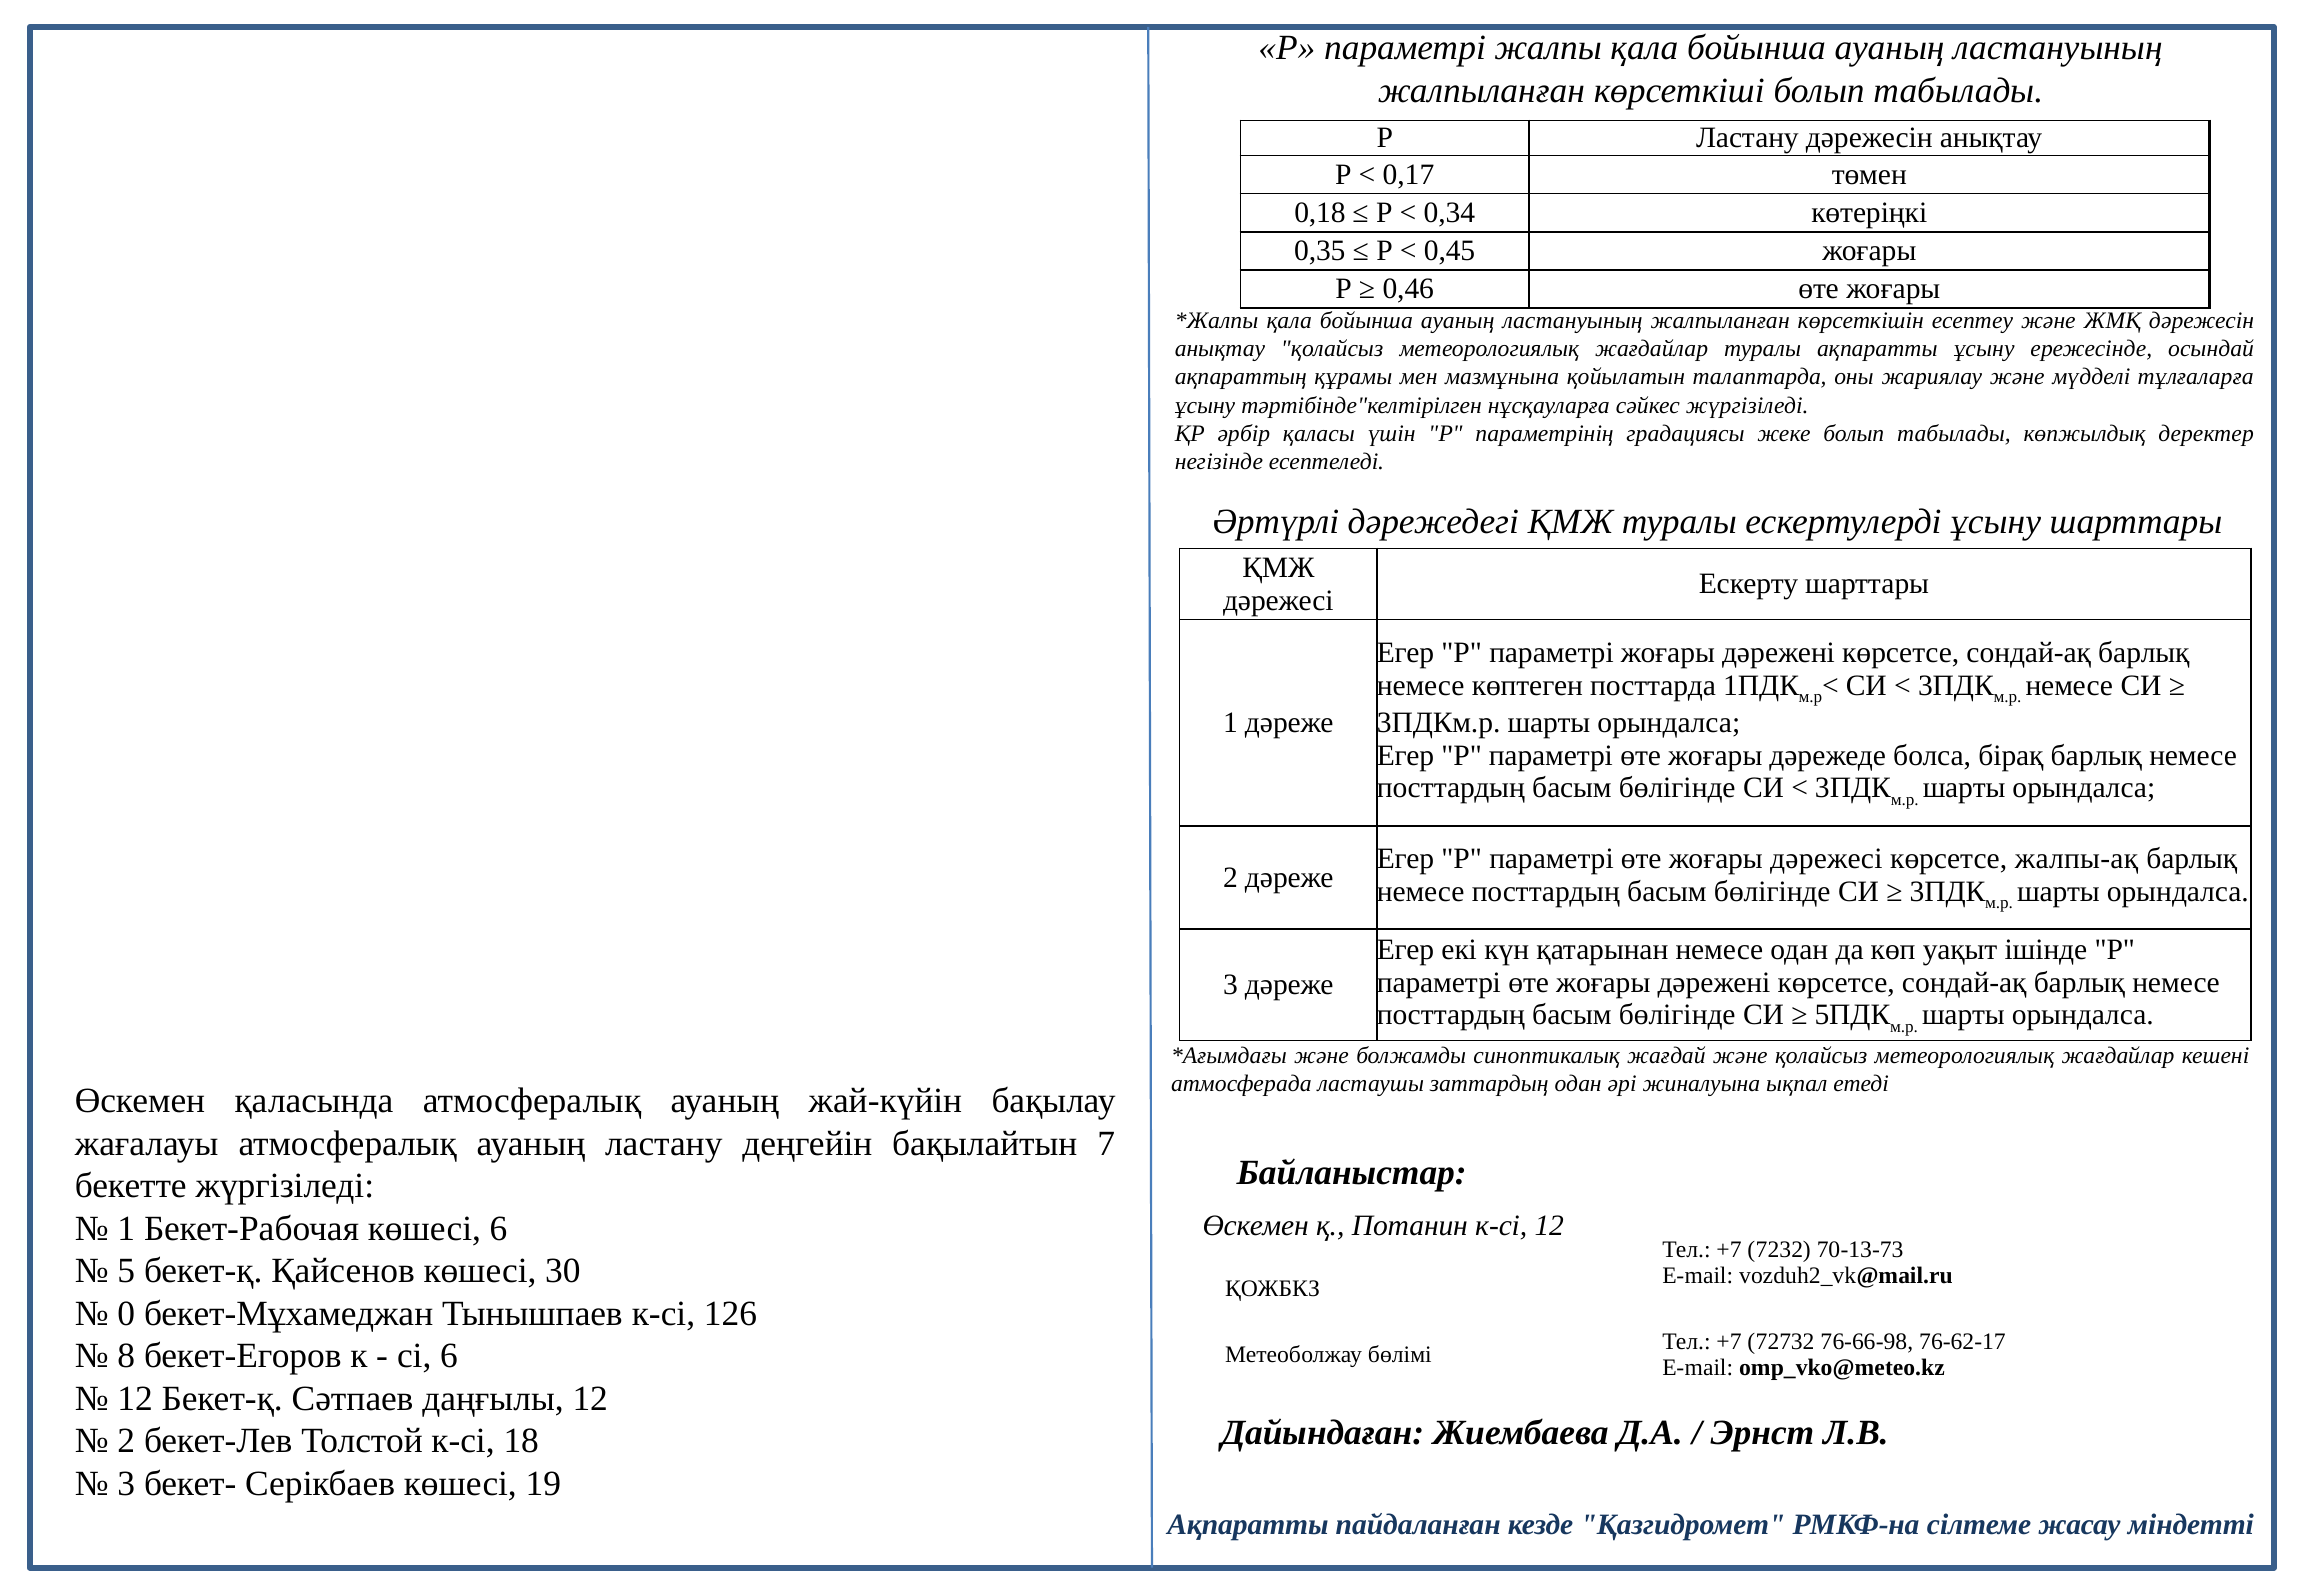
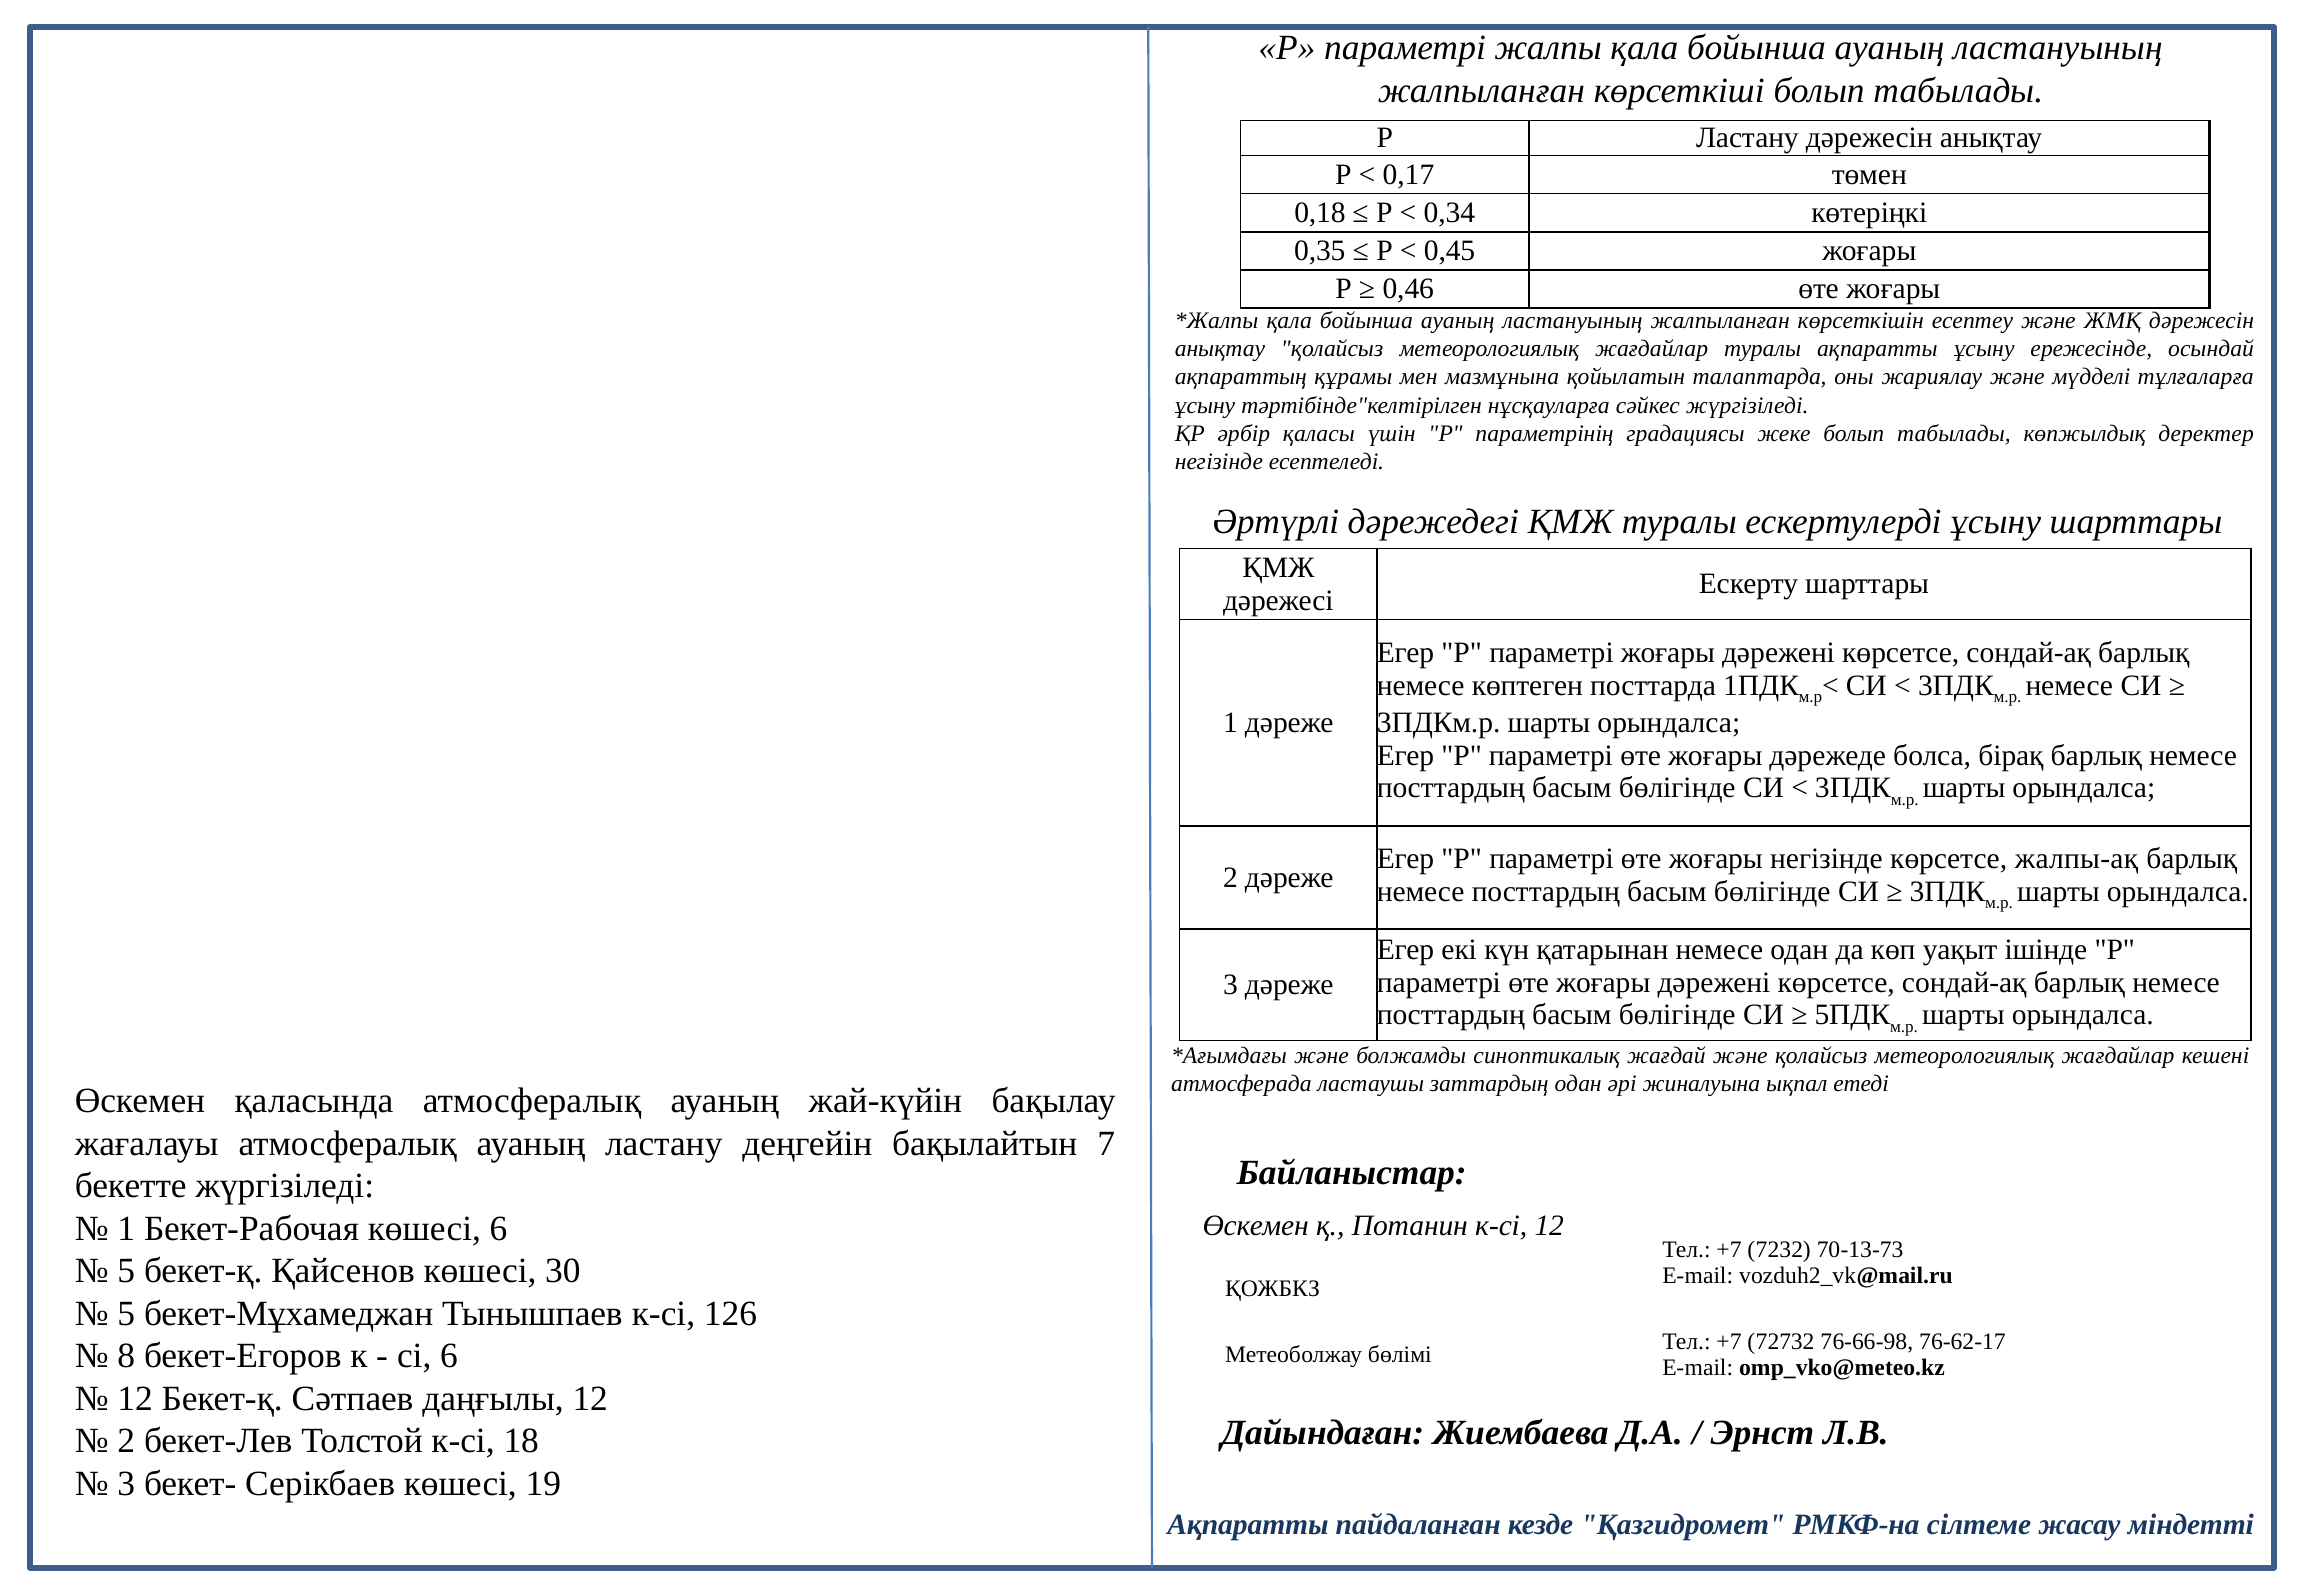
жоғары дәрежесі: дәрежесі -> негізінде (1826, 859)
0: 0 -> 5 (126, 1314)
